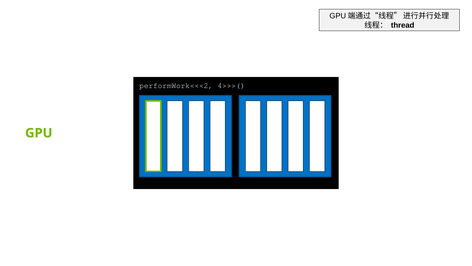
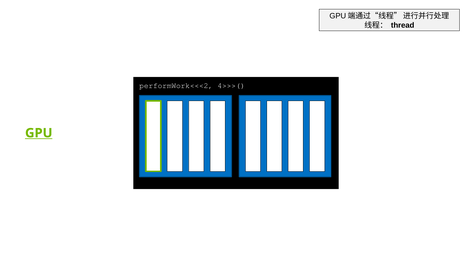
GPU underline: none -> present (39, 133)
